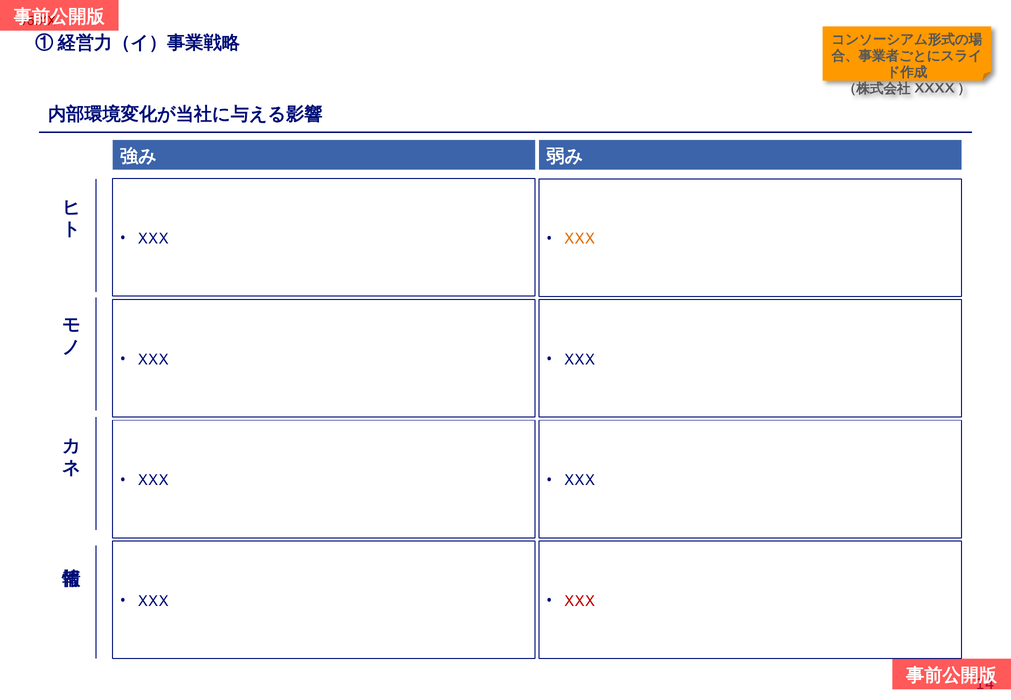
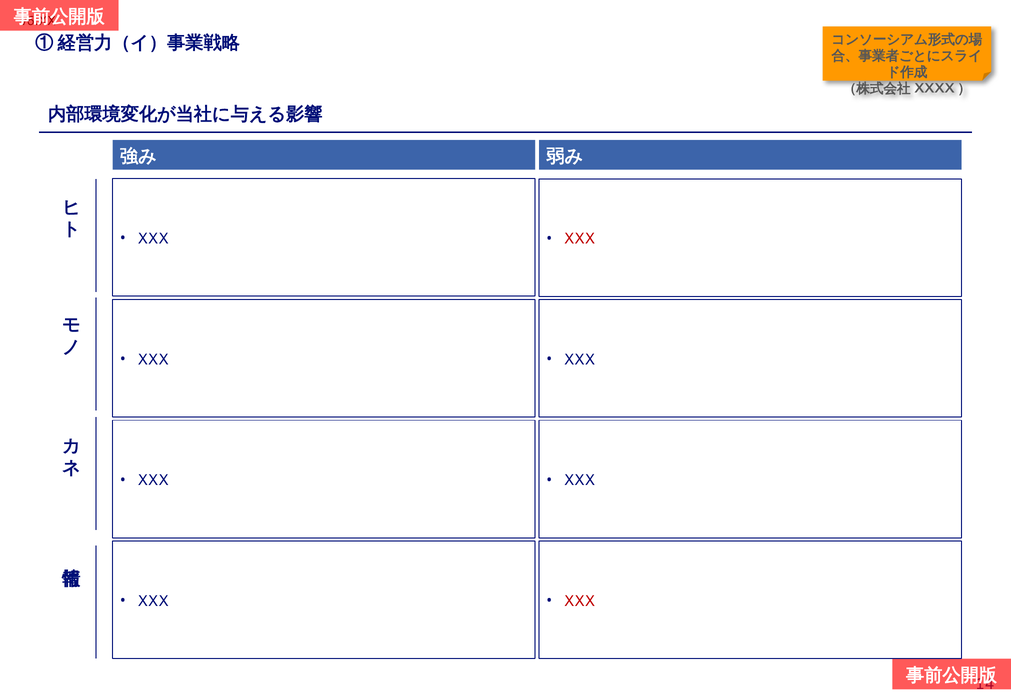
XXX colour: orange -> red (579, 239)
